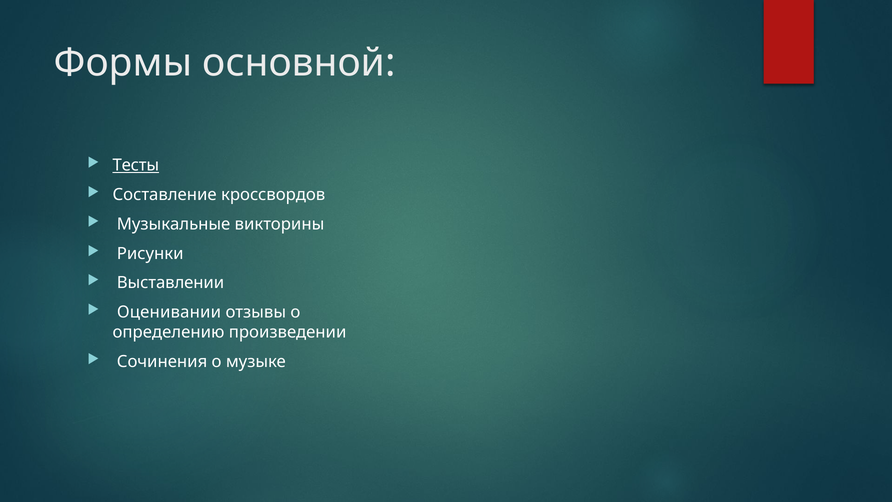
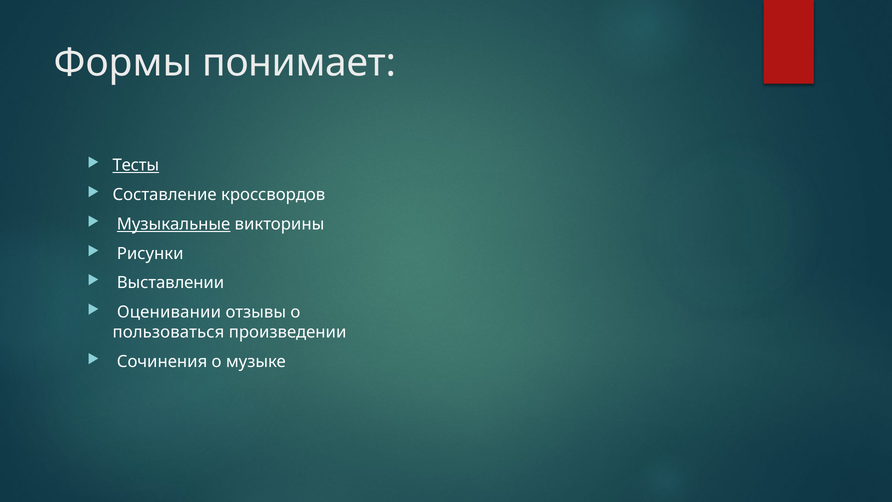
основной: основной -> понимает (299, 63)
Музыкальные underline: none -> present (174, 224)
определению: определению -> пользоваться (168, 332)
